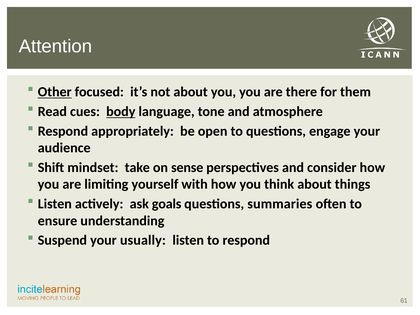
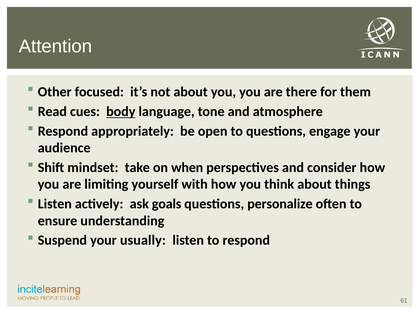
Other underline: present -> none (55, 92)
sense: sense -> when (187, 168)
summaries: summaries -> personalize (280, 204)
